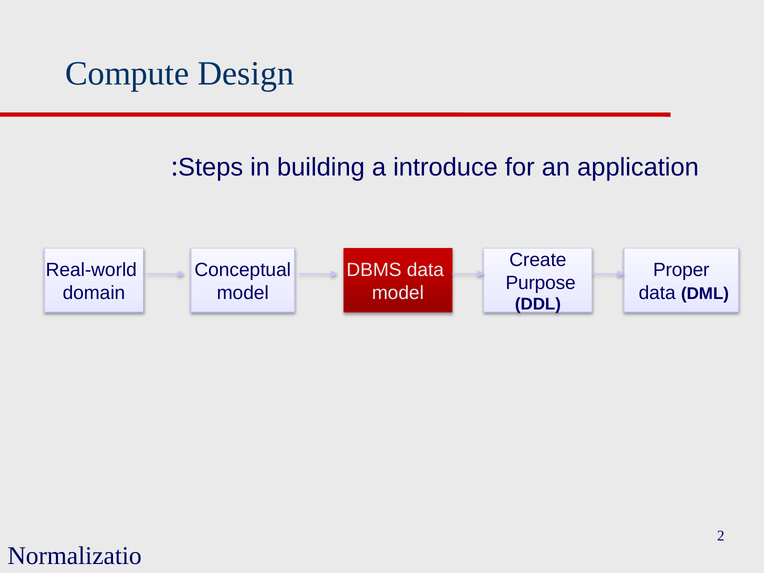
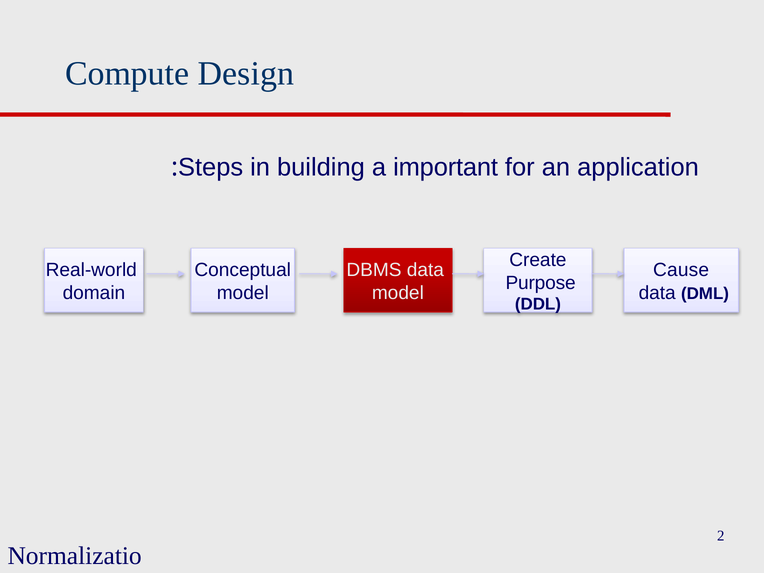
introduce: introduce -> important (446, 167)
Proper: Proper -> Cause (681, 270)
